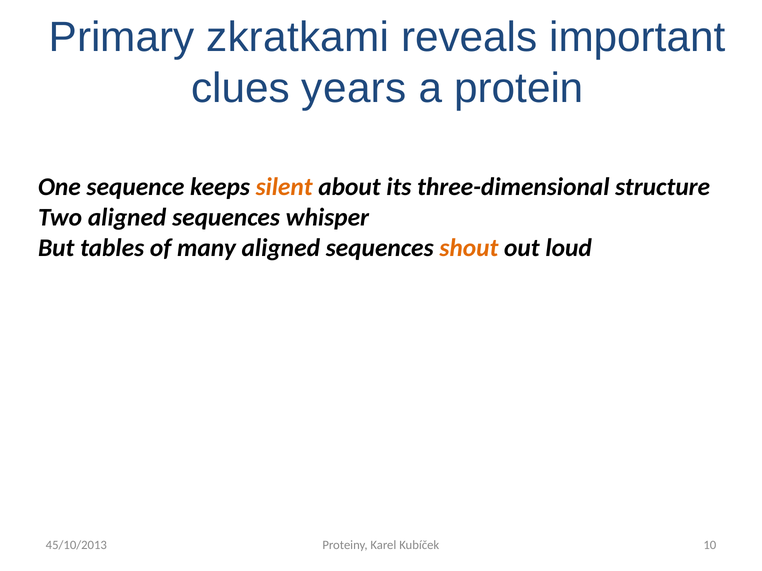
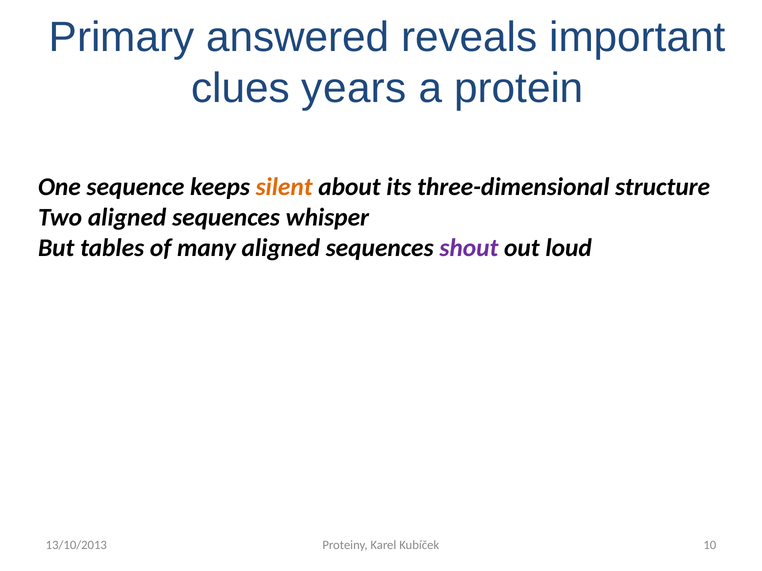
zkratkami: zkratkami -> answered (298, 37)
shout colour: orange -> purple (469, 248)
45/10/2013: 45/10/2013 -> 13/10/2013 (76, 546)
